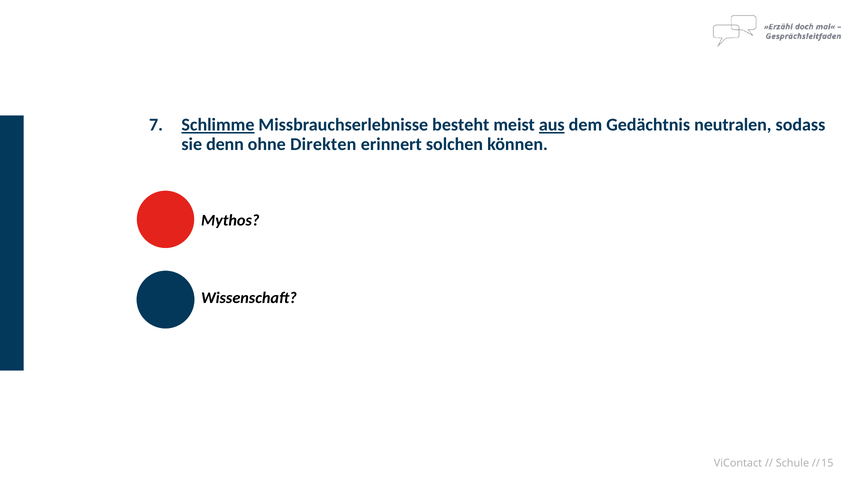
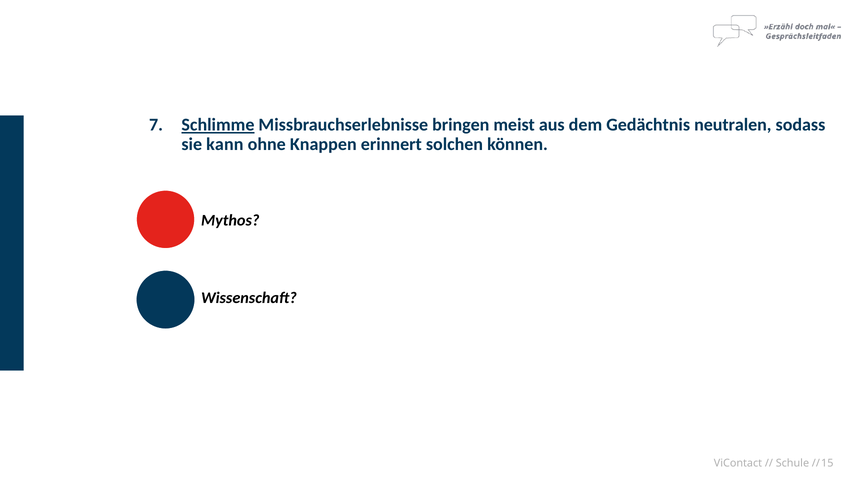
besteht: besteht -> bringen (461, 125)
aus underline: present -> none (552, 125)
denn: denn -> kann (225, 145)
Direkten: Direkten -> Knappen (323, 145)
